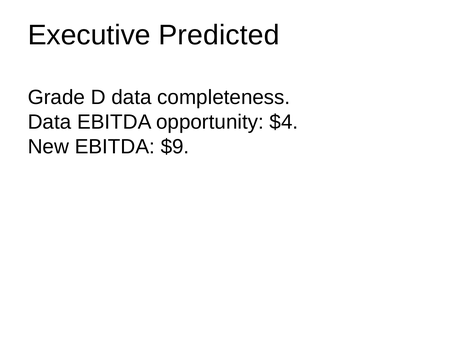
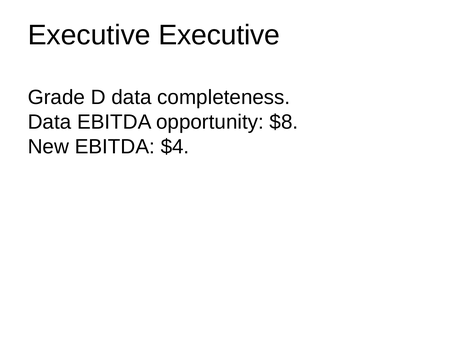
Executive Predicted: Predicted -> Executive (219, 35)
$4: $4 -> $8 (284, 122)
$9: $9 -> $4 (175, 147)
